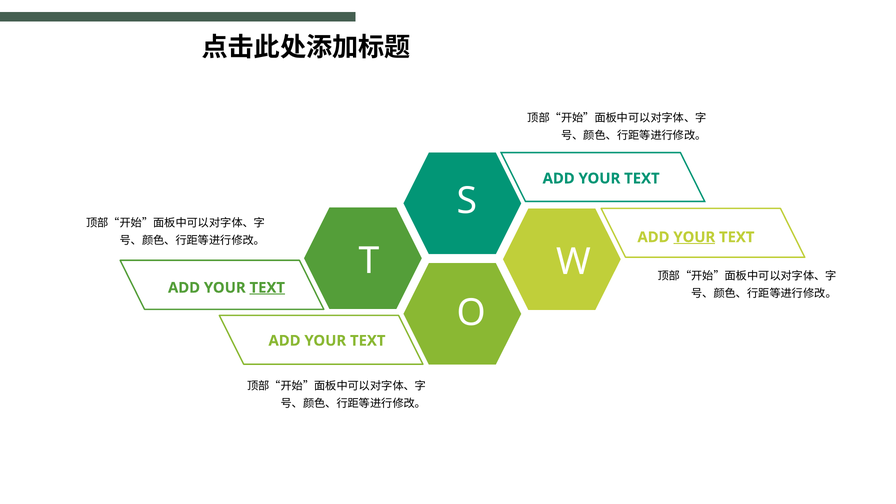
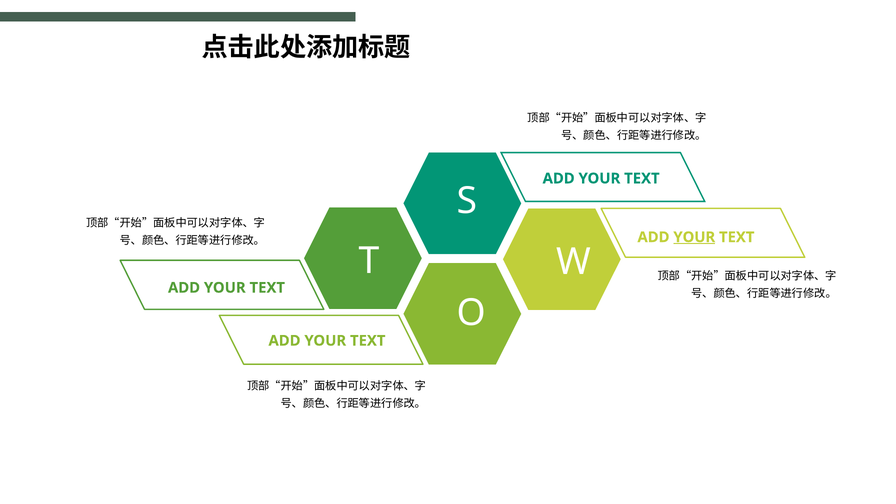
TEXT underline: present -> none (267, 288)
